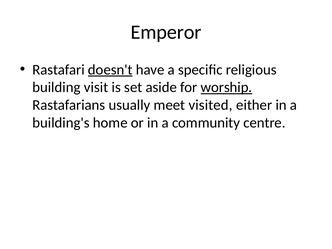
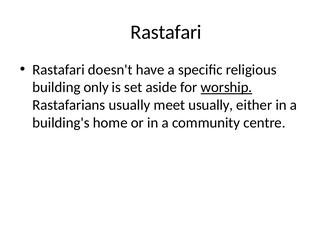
Emperor: Emperor -> Rastafari (166, 32)
doesn't underline: present -> none (110, 70)
visit: visit -> only (96, 87)
meet visited: visited -> usually (211, 105)
